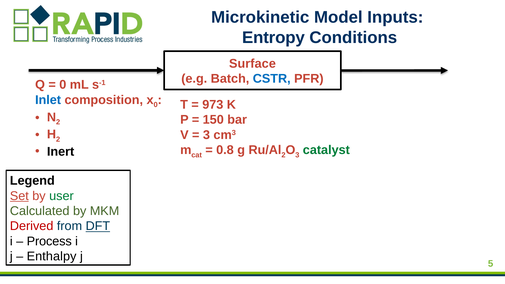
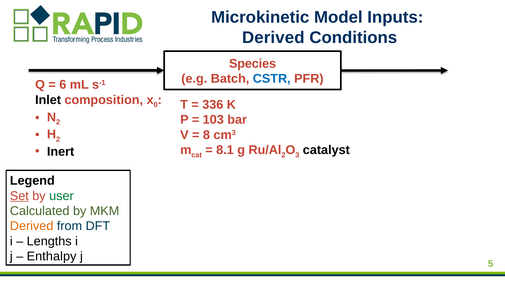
Entropy: Entropy -> Derived (273, 38)
Surface: Surface -> Species (253, 64)
0: 0 -> 6 (63, 85)
Inlet colour: blue -> black (48, 100)
973: 973 -> 336 (213, 105)
150: 150 -> 103 (213, 120)
3: 3 -> 8 (206, 135)
0.8: 0.8 -> 8.1 (225, 150)
catalyst colour: green -> black (326, 150)
Derived colour: red -> orange (32, 226)
DFT underline: present -> none (98, 226)
Process: Process -> Lengths (49, 241)
